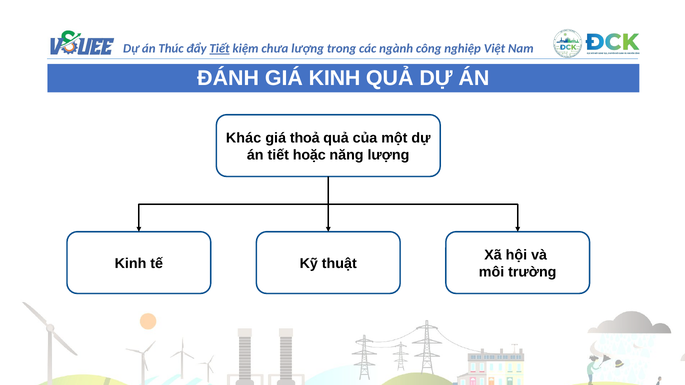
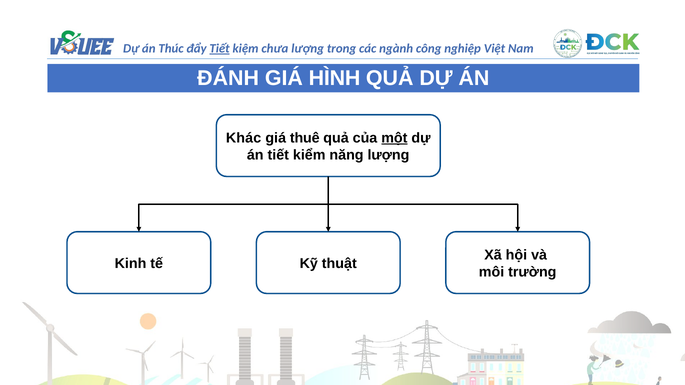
GIÁ KINH: KINH -> HÌNH (335, 78)
thoả: thoả -> thuê (305, 138)
một underline: none -> present (394, 138)
hoặc: hoặc -> kiểm (309, 155)
